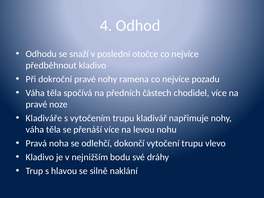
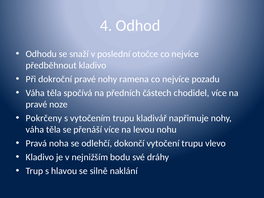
Kladiváře: Kladiváře -> Pokrčeny (44, 118)
